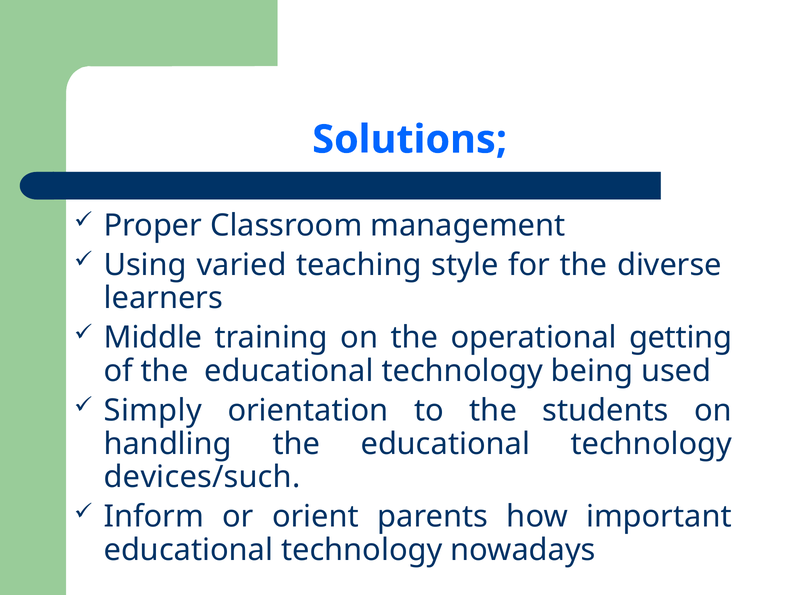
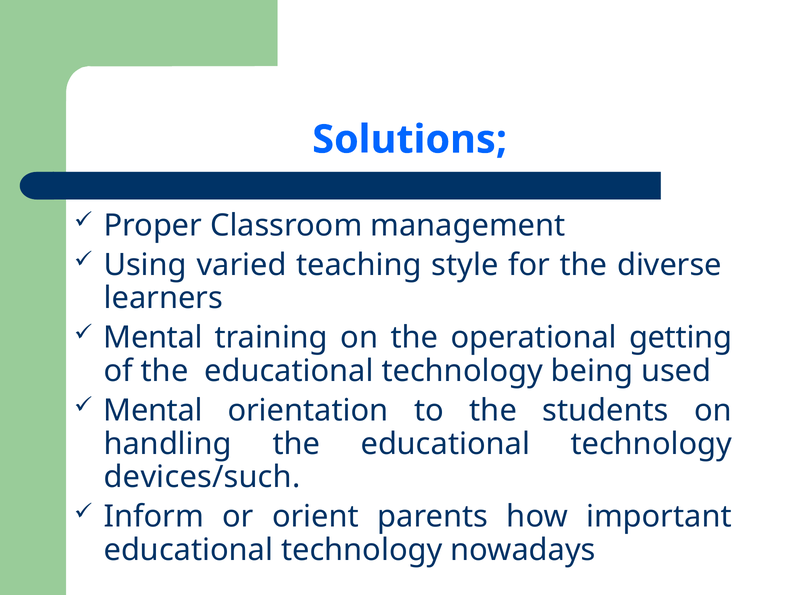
Middle: Middle -> Mental (153, 338)
Simply: Simply -> Mental (153, 410)
